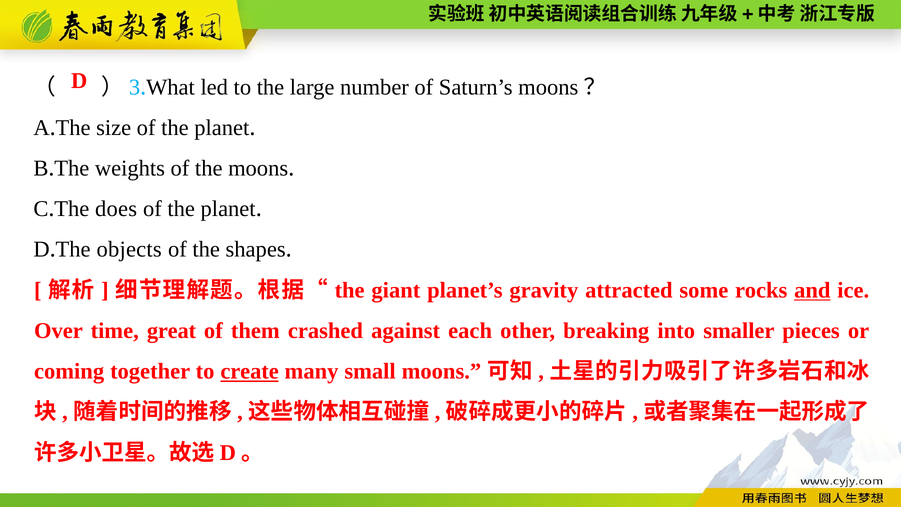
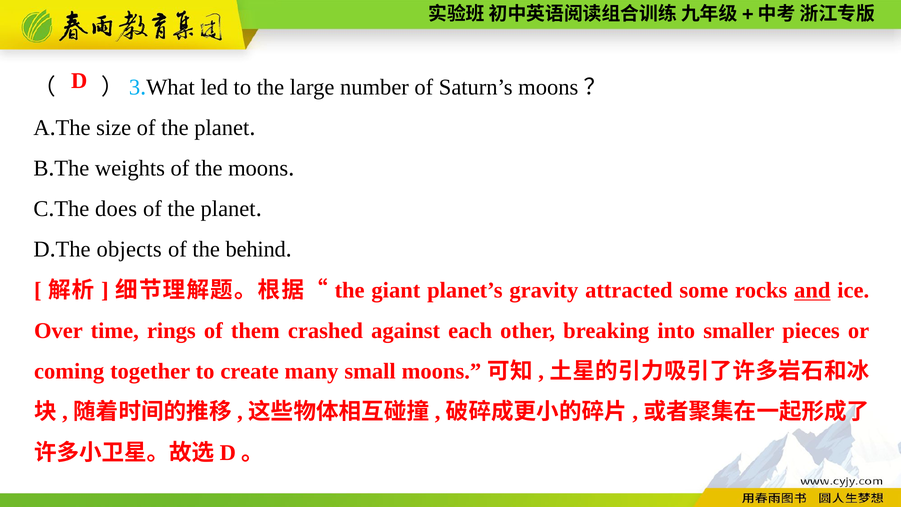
shapes: shapes -> behind (256, 249)
great: great -> rings (171, 331)
create underline: present -> none (250, 371)
